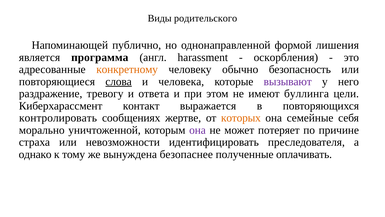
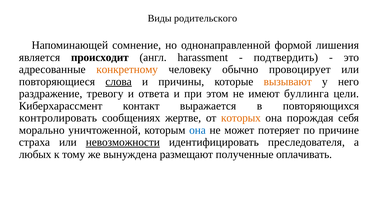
публично: публично -> сомнение (137, 45)
программа: программа -> происходит (100, 57)
оскорбления: оскорбления -> подтвердить (286, 57)
безопасность: безопасность -> провоцирует (300, 69)
человека: человека -> причины (181, 81)
вызывают colour: purple -> orange (288, 81)
семейные: семейные -> порождая (310, 118)
она colour: purple -> blue (197, 130)
невозможности underline: none -> present (123, 142)
однако: однако -> любых (35, 154)
безопаснее: безопаснее -> размещают (186, 154)
